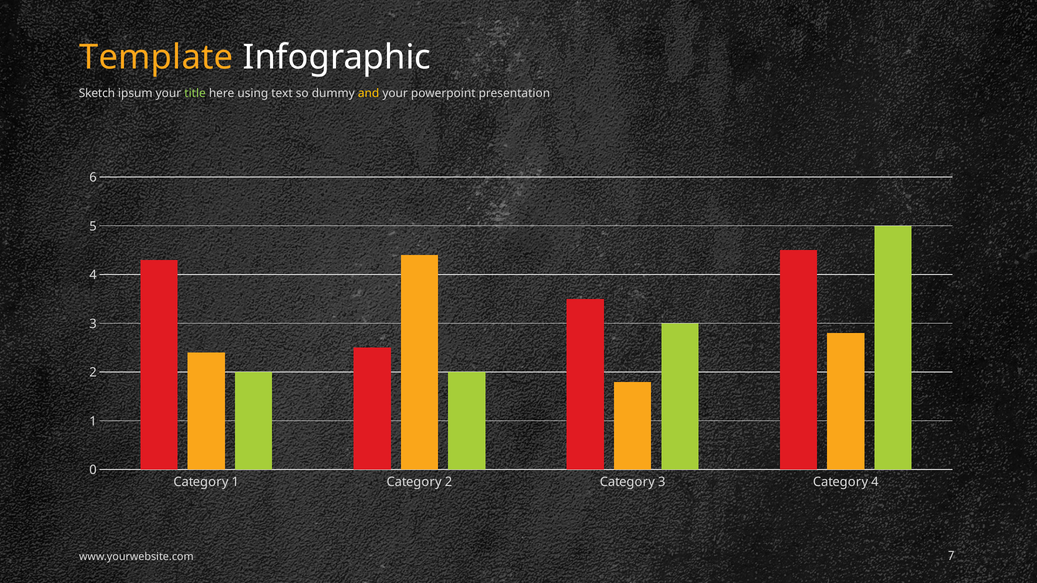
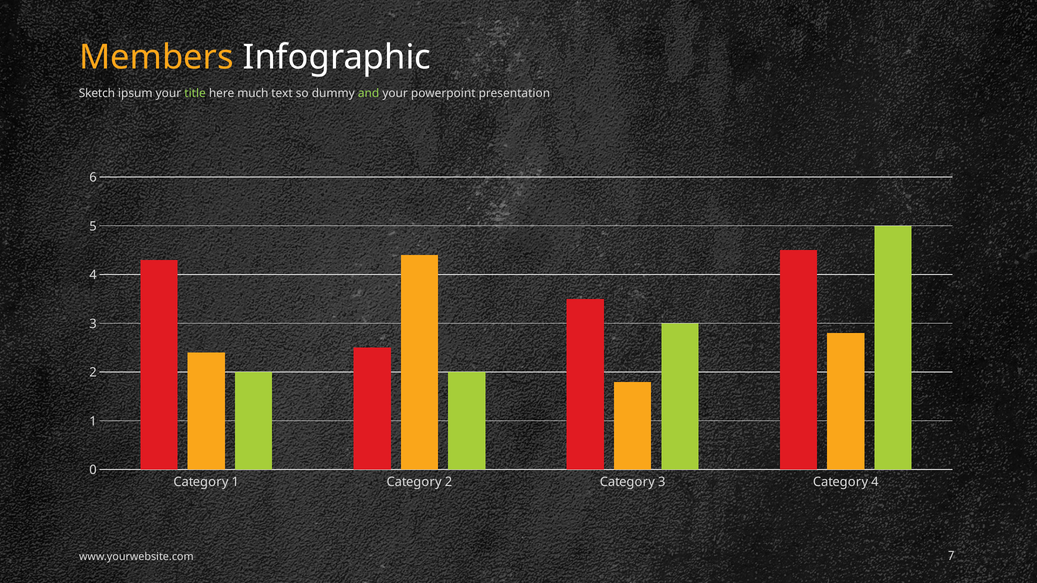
Template: Template -> Members (156, 57)
using: using -> much (253, 93)
and colour: yellow -> light green (369, 93)
